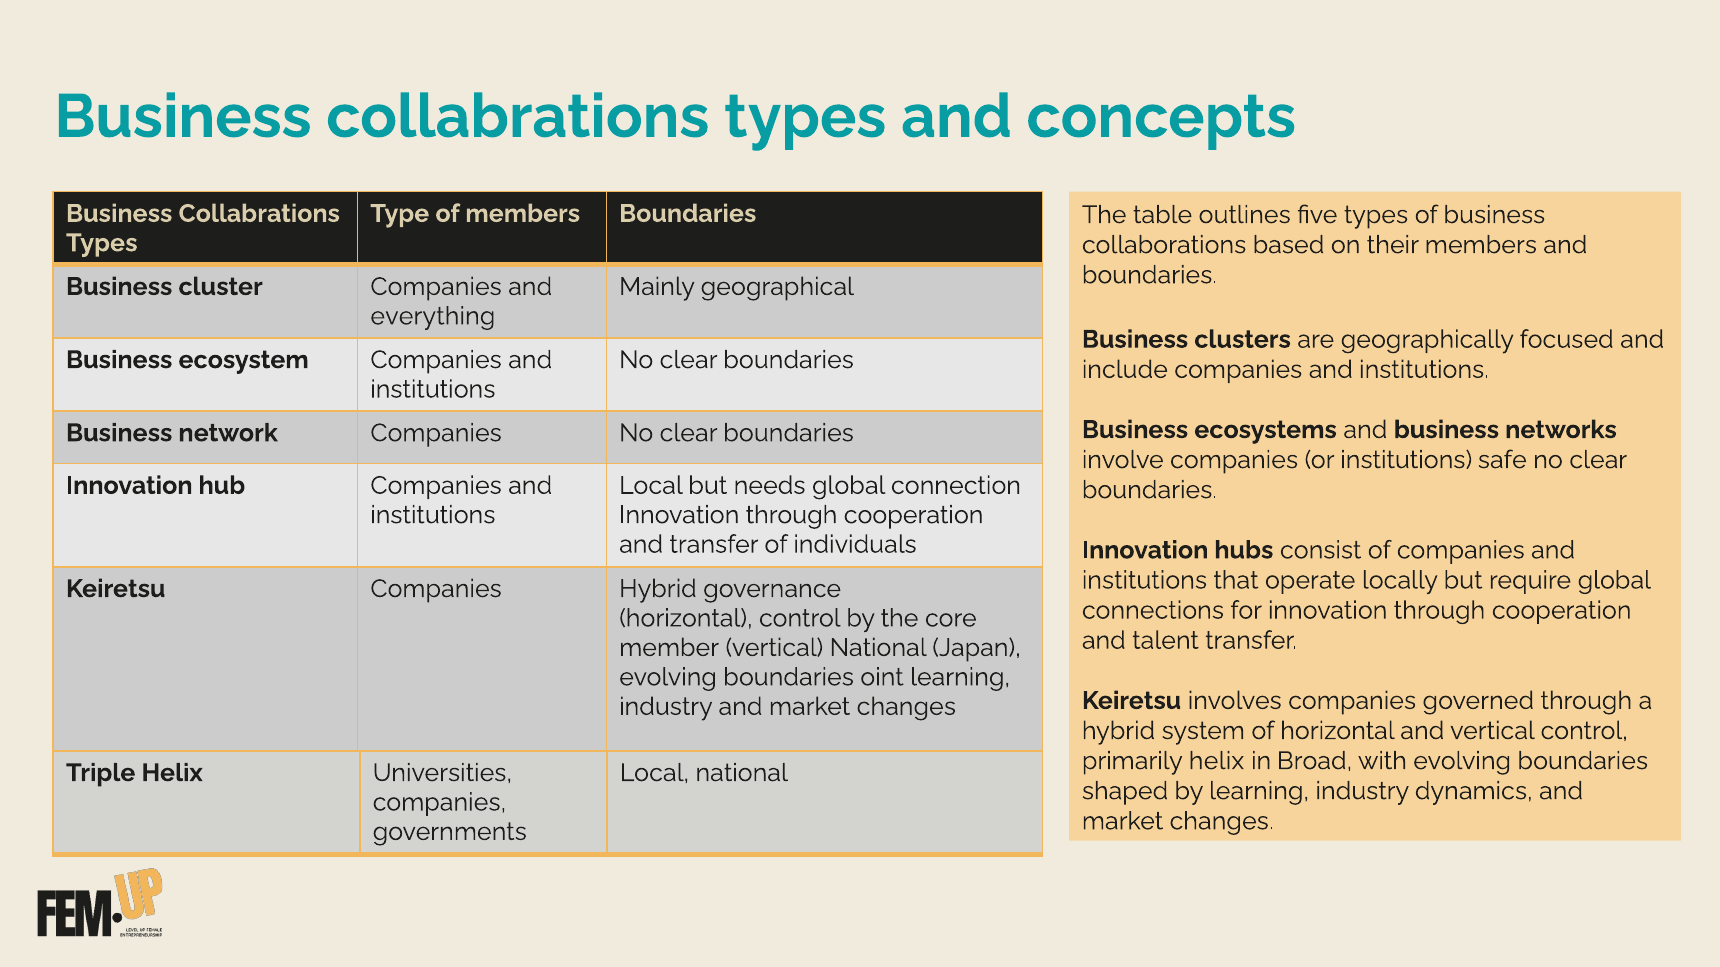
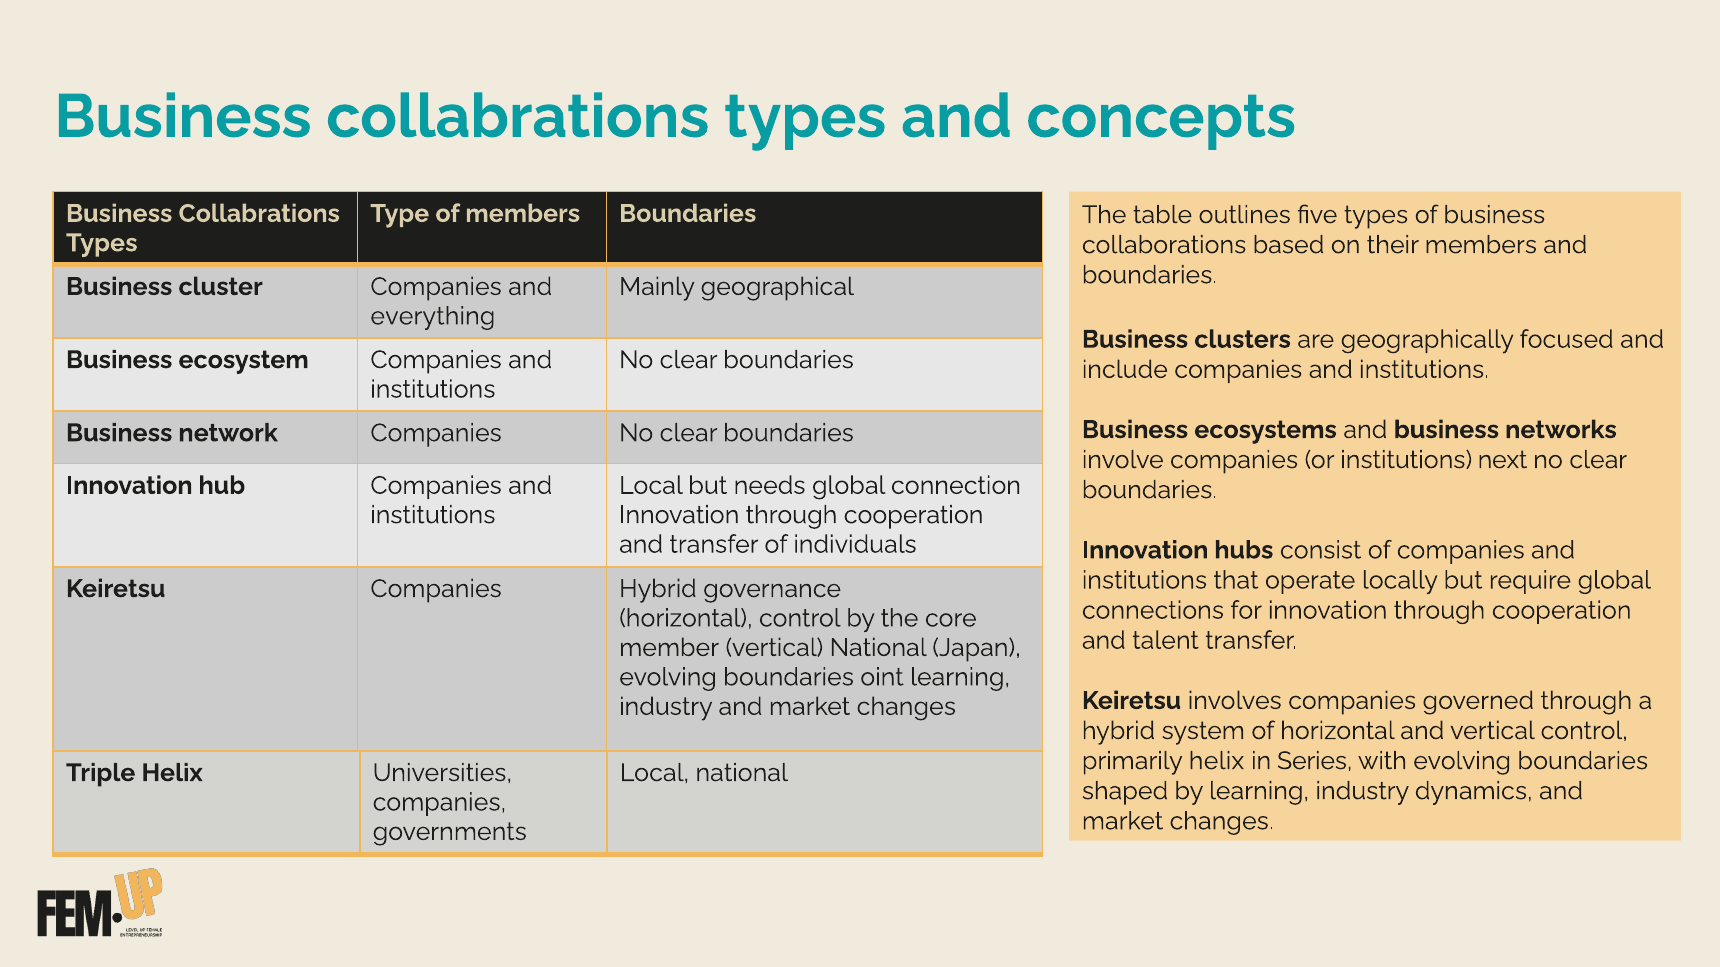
safe: safe -> next (1502, 460)
Broad: Broad -> Series (1315, 761)
